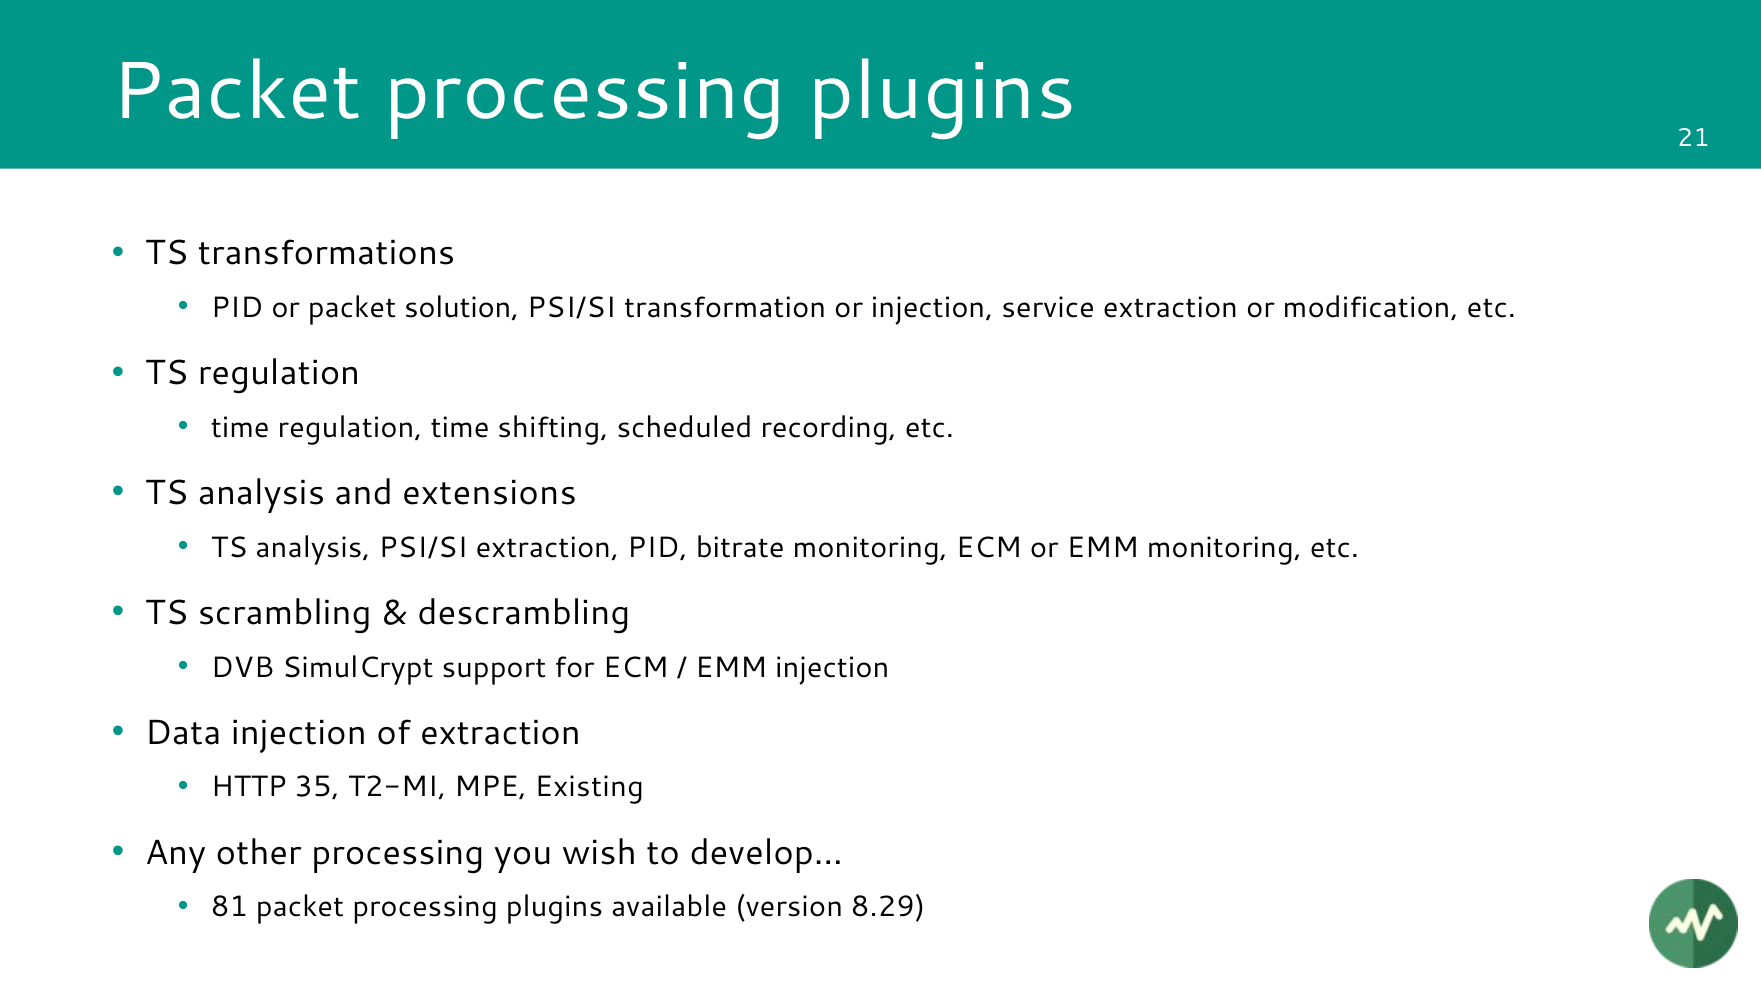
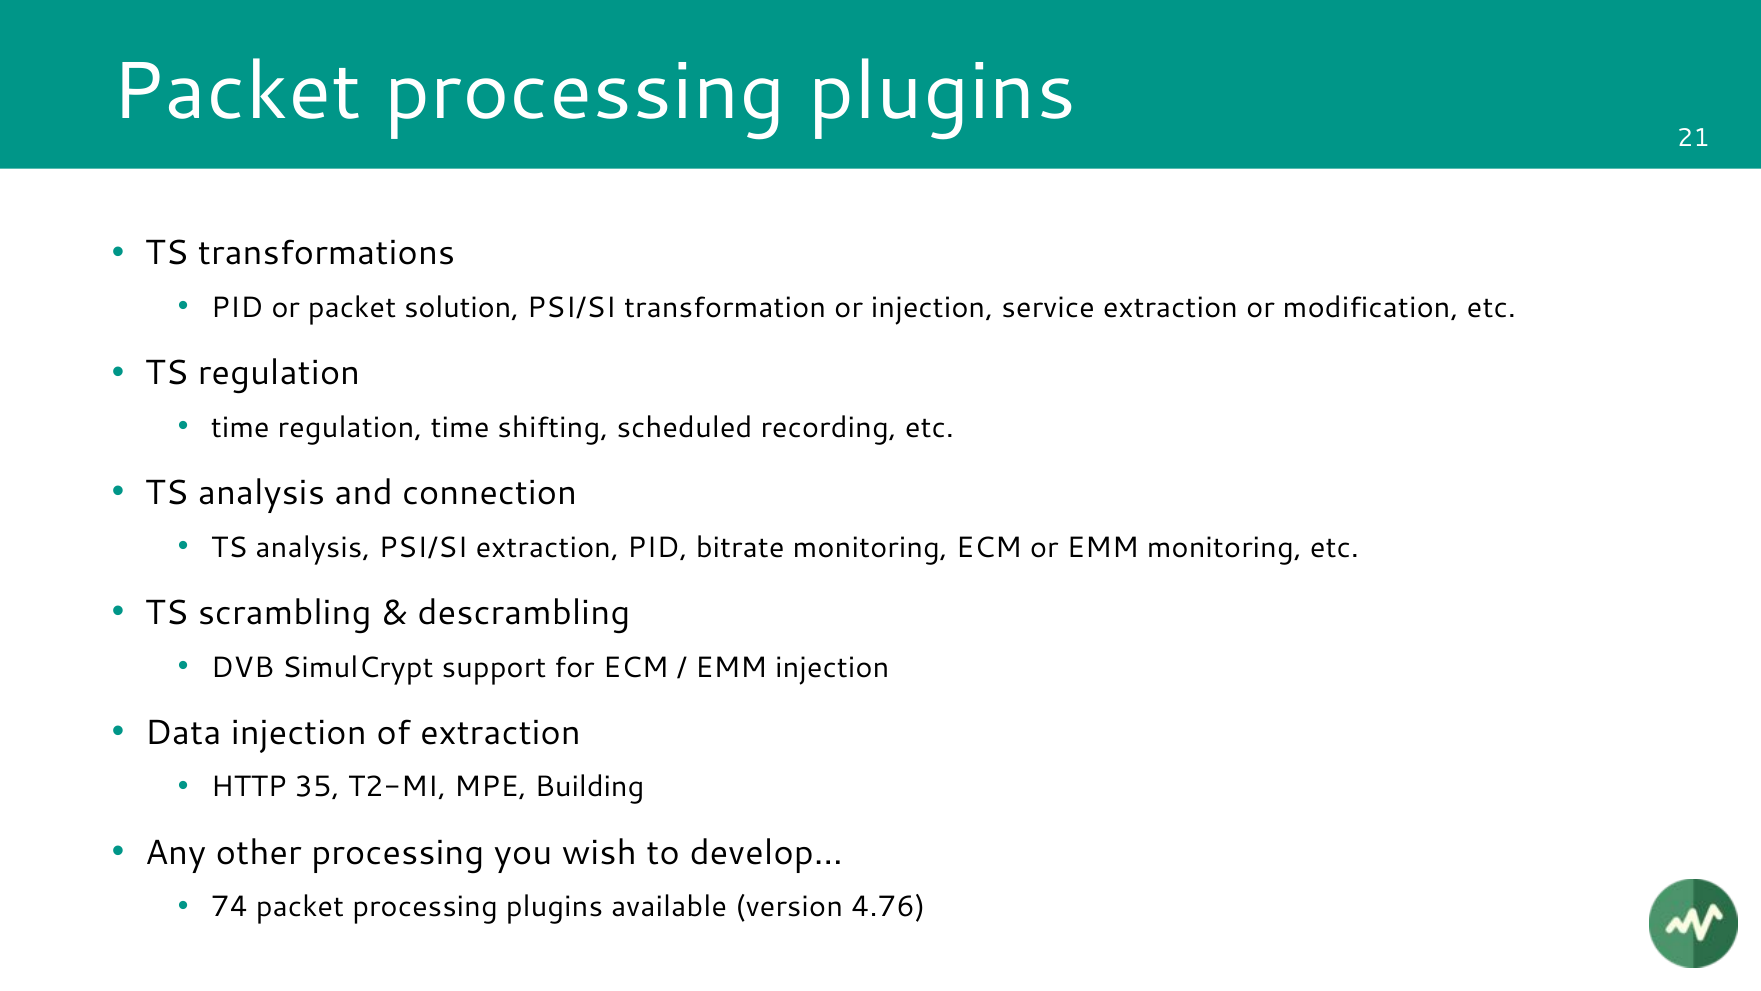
extensions: extensions -> connection (490, 493)
Existing: Existing -> Building (590, 787)
81: 81 -> 74 (229, 907)
8.29: 8.29 -> 4.76 (888, 907)
